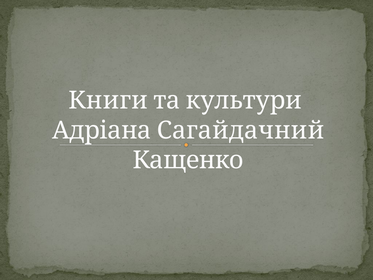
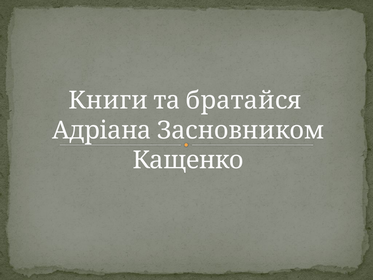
культури: культури -> братайся (244, 100)
Сагайдачний: Сагайдачний -> Засновником (241, 130)
